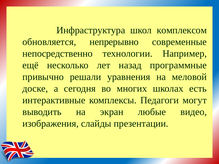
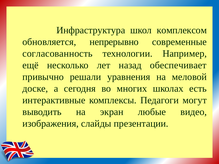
непосредственно: непосредственно -> согласованность (57, 54)
программные: программные -> обеспечивает (178, 65)
